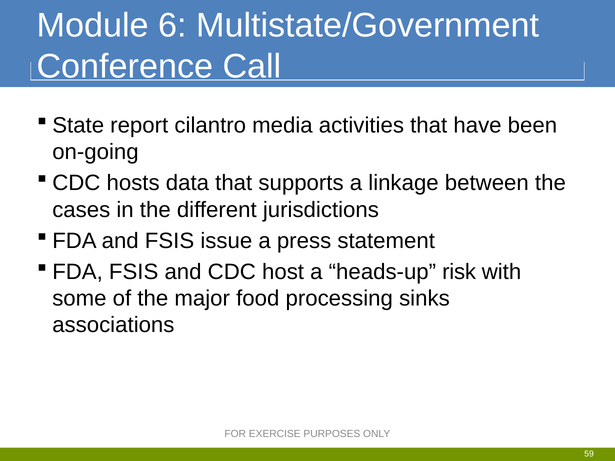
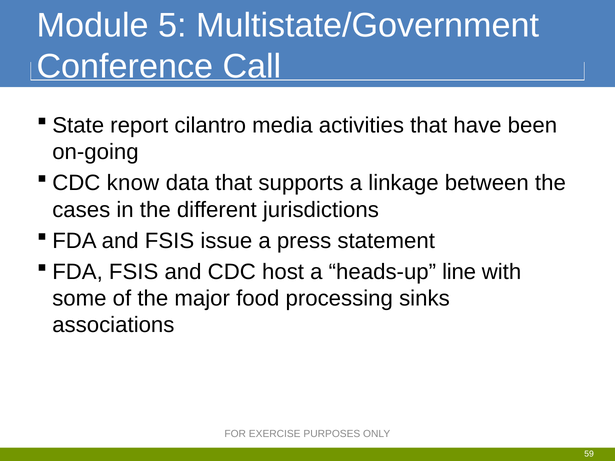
6: 6 -> 5 (172, 25)
hosts: hosts -> know (133, 183)
risk: risk -> line (459, 272)
